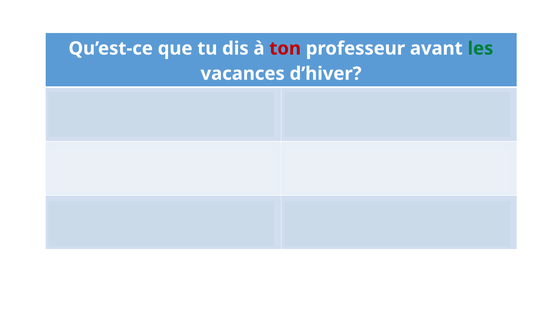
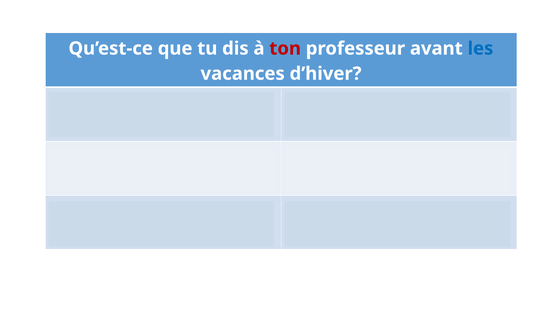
les colour: green -> blue (480, 49)
